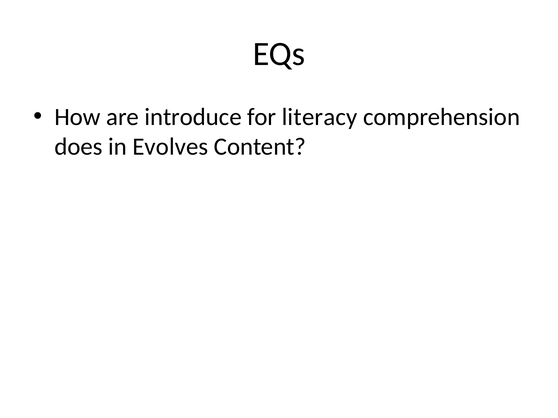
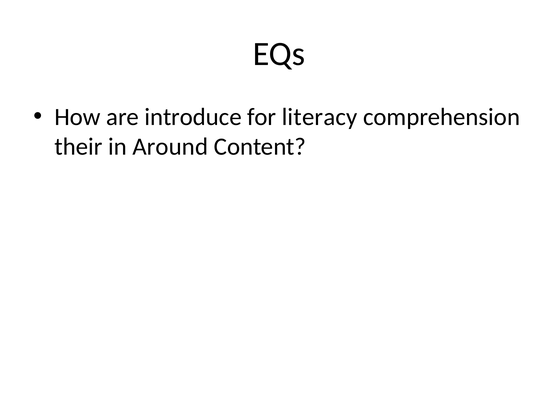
does: does -> their (78, 147)
Evolves: Evolves -> Around (170, 147)
